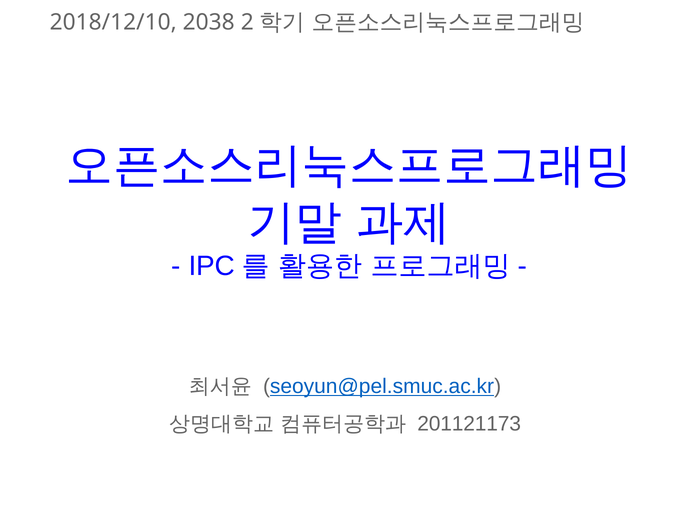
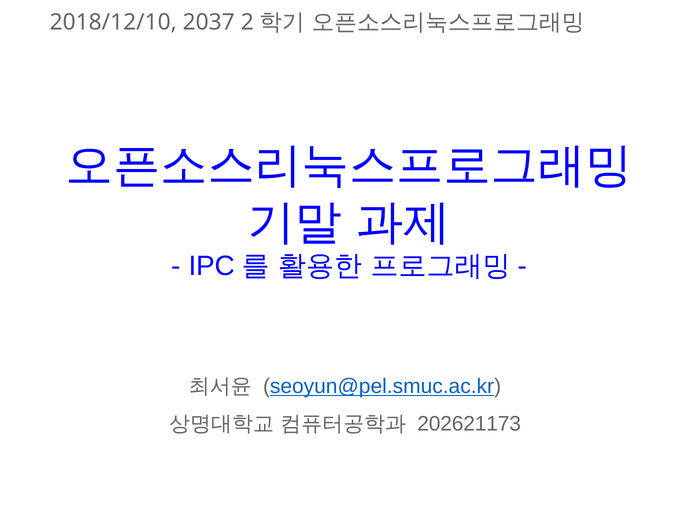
2038: 2038 -> 2037 (209, 22)
201121173: 201121173 -> 202621173 (469, 424)
